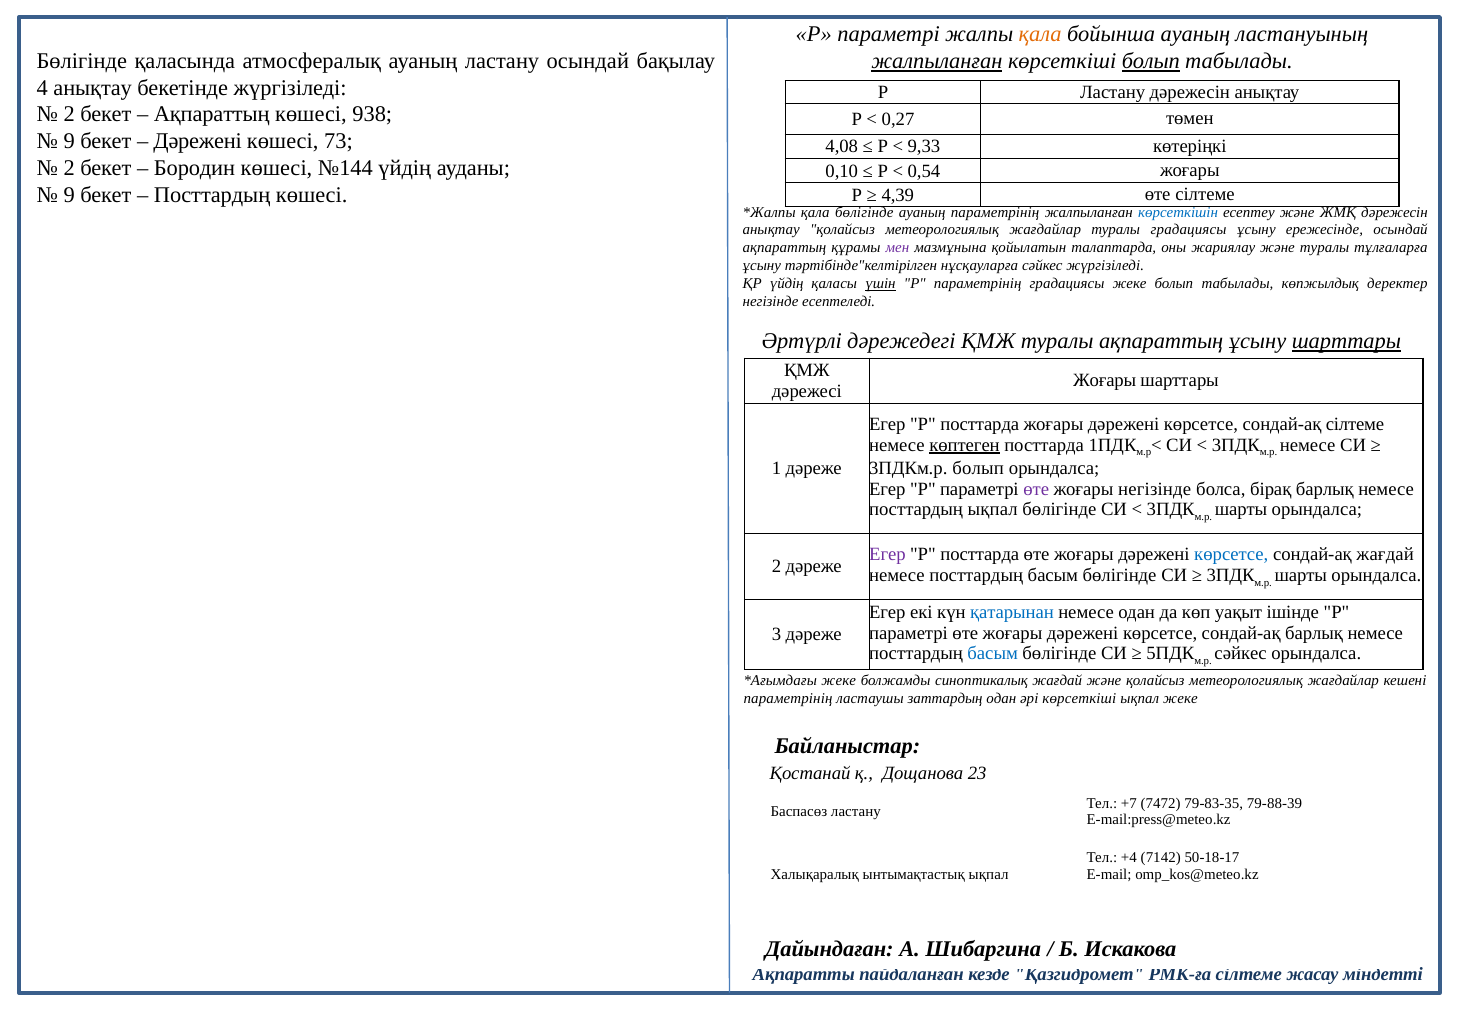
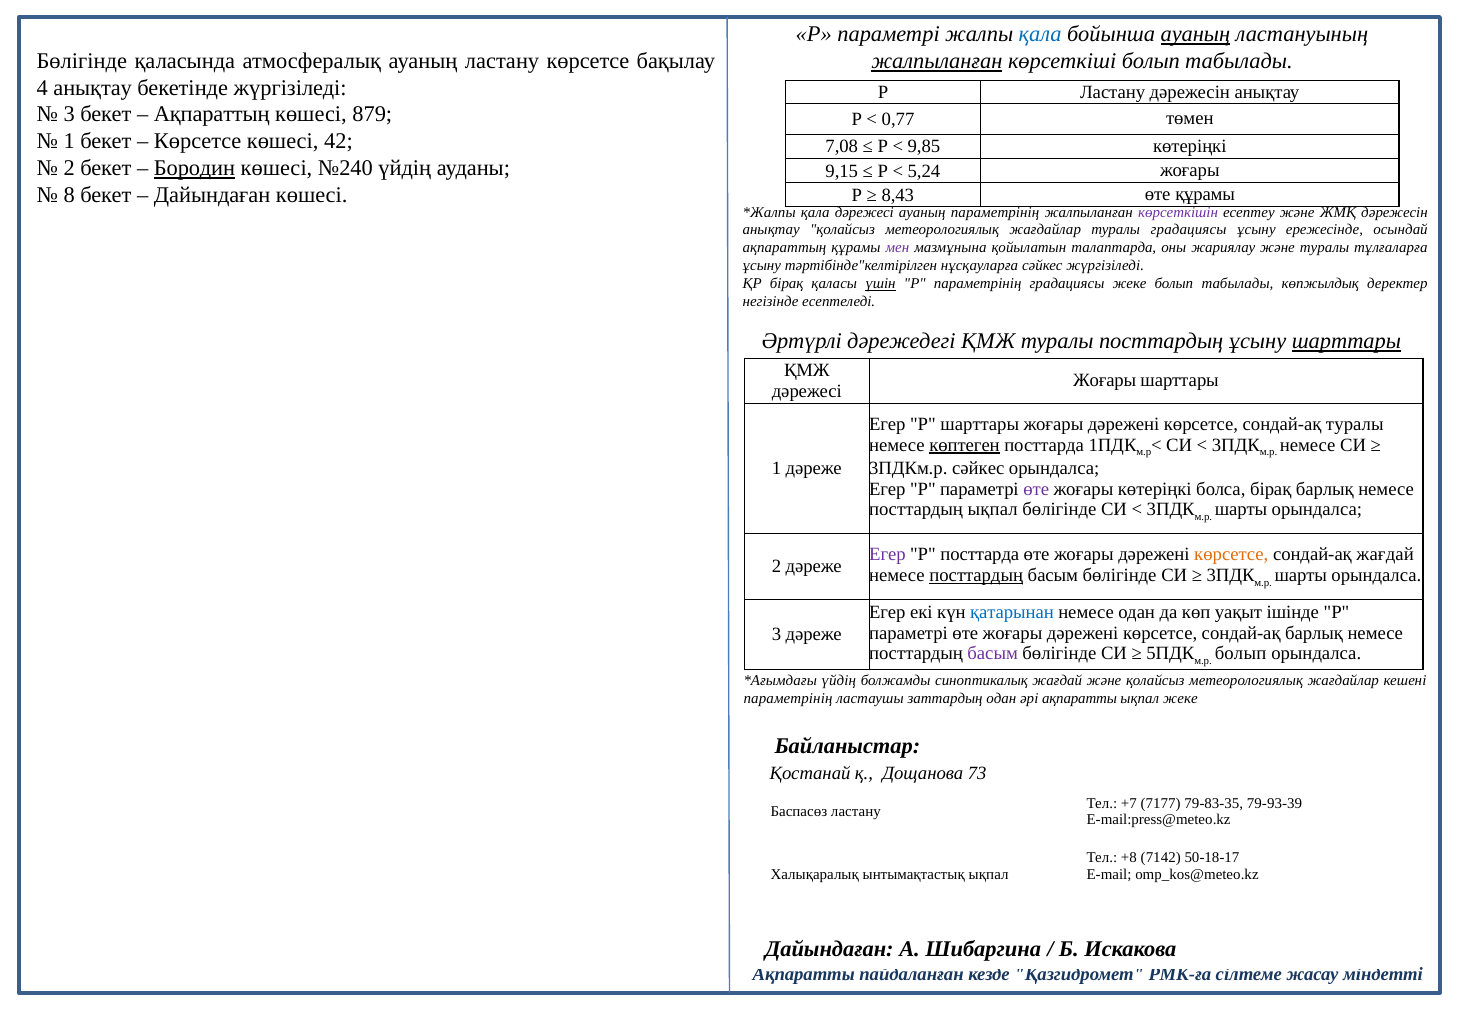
қала colour: orange -> blue (1040, 34)
ауаның underline: none -> present (1195, 34)
ластану осындай: осындай -> көрсетсе (588, 61)
болып underline: present -> none (1151, 61)
2: 2 -> 3 (69, 115)
938: 938 -> 879 (372, 115)
0,27: 0,27 -> 0,77 (898, 119)
9: 9 -> 1 (69, 141)
Дәрежені: Дәрежені -> Көрсетсе (198, 141)
73: 73 -> 42 (338, 141)
4,08: 4,08 -> 7,08 (842, 147)
9,33: 9,33 -> 9,85 (924, 147)
Бородин underline: none -> present (195, 168)
№144: №144 -> №240 (345, 168)
0,10: 0,10 -> 9,15 (842, 171)
0,54: 0,54 -> 5,24 (924, 171)
9: 9 -> 8 (69, 195)
Посттардың: Посттардың -> Дайындаған (212, 195)
4,39: 4,39 -> 8,43 (898, 195)
өте сілтеме: сілтеме -> құрамы (1205, 194)
қала бөлігінде: бөлігінде -> дәрежесі (864, 212)
көрсеткішін colour: blue -> purple (1178, 212)
ҚР үйдің: үйдің -> бірақ (787, 284)
туралы ақпараттың: ақпараттың -> посттардың (1161, 341)
посттарда: посттарда -> шарттары (980, 424)
сондай-ақ сілтеме: сілтеме -> туралы (1355, 424)
3ПДКм.р болып: болып -> сәйкес (978, 469)
жоғары негізінде: негізінде -> көтеріңкі (1155, 489)
көрсетсе colour: blue -> orange (1231, 555)
посттардың underline: none -> present (976, 575)
басым colour: blue -> purple (993, 654)
сәйкес: сәйкес -> болып (1241, 654)
жеке: жеке -> үйдің (839, 681)
әрі көрсеткіші: көрсеткіші -> ақпаратты (1079, 699)
23: 23 -> 73 (977, 773)
7472: 7472 -> 7177 (1161, 803)
79-88-39: 79-88-39 -> 79-93-39 (1274, 803)
+4: +4 -> +8 (1129, 858)
